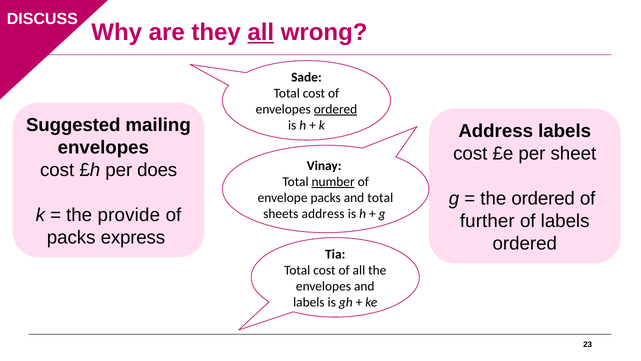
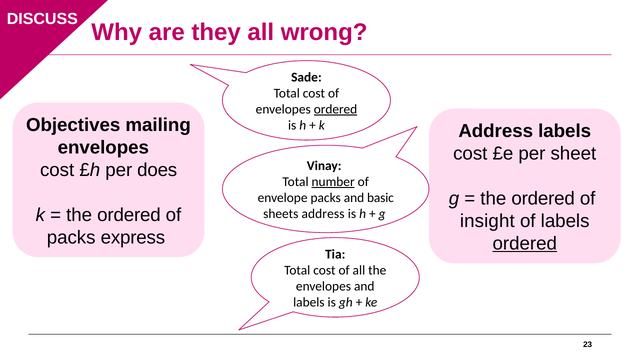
all underline: present -> none (261, 32)
Suggested: Suggested -> Objectives (73, 125)
and total: total -> basic (380, 198)
provide: provide -> ordered (129, 215)
further: further -> insight (487, 221)
ordered underline: none -> present (525, 243)
